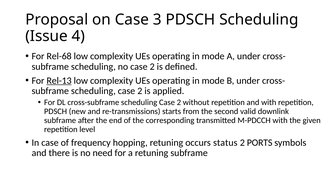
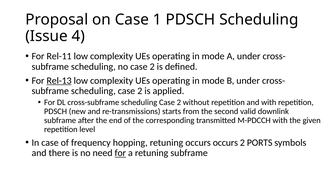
3: 3 -> 1 (157, 20)
Rel-68: Rel-68 -> Rel-11 (59, 56)
occurs status: status -> occurs (225, 143)
for underline: none -> present (120, 153)
